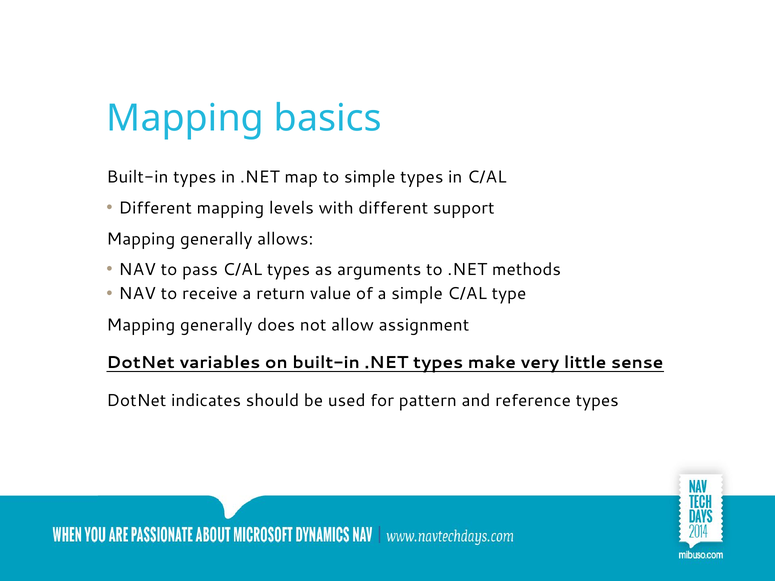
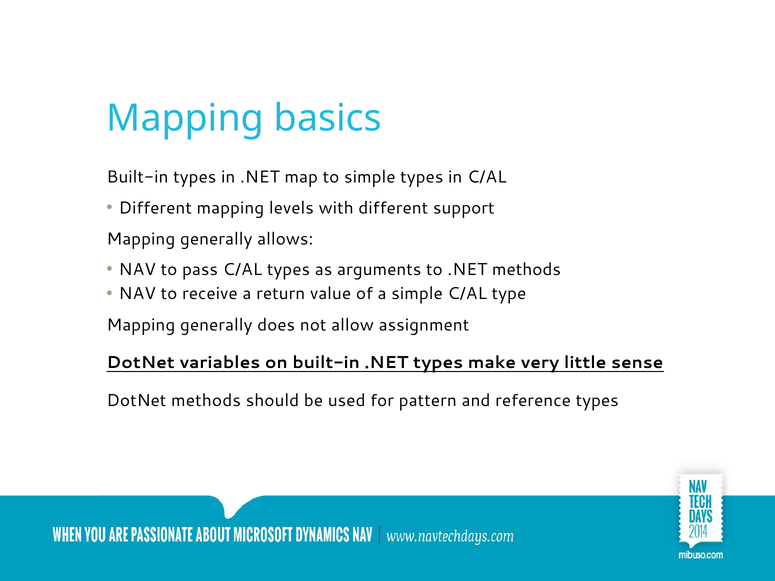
DotNet indicates: indicates -> methods (206, 401)
